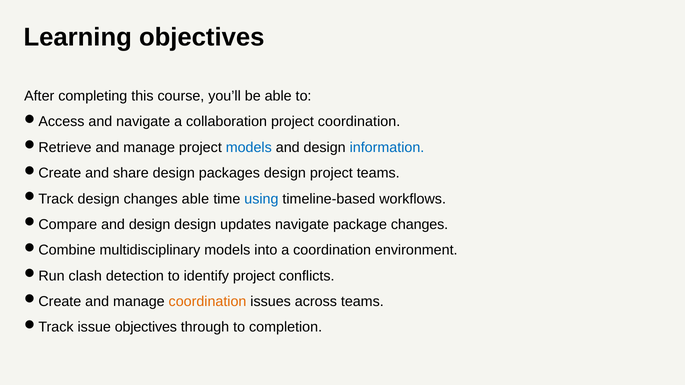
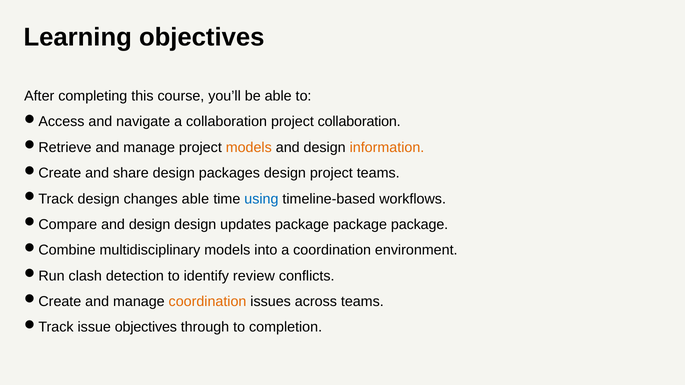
project coordination: coordination -> collaboration (359, 122)
models colour: blue -> orange (249, 148)
information colour: blue -> orange (387, 148)
updates navigate: navigate -> package (302, 225)
changes: changes -> package (420, 225)
identify project: project -> review (254, 276)
